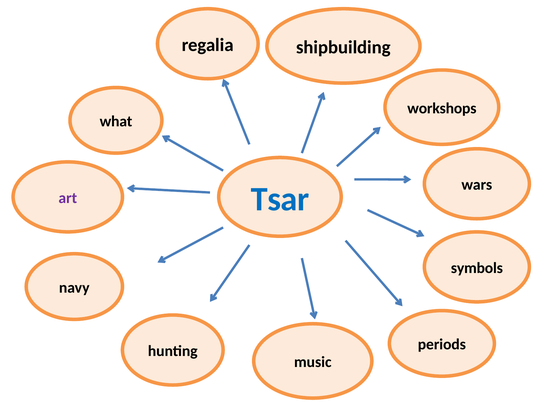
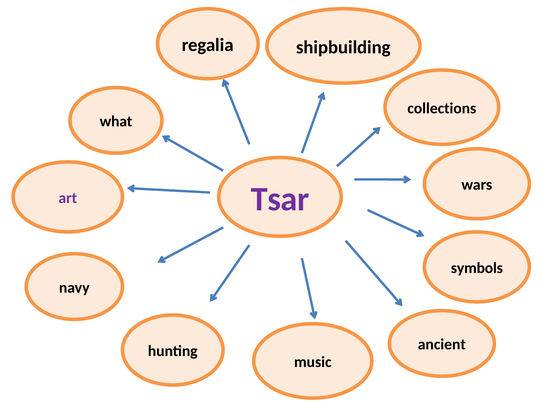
workshops: workshops -> collections (442, 108)
Tsar colour: blue -> purple (280, 199)
periods: periods -> ancient (442, 345)
